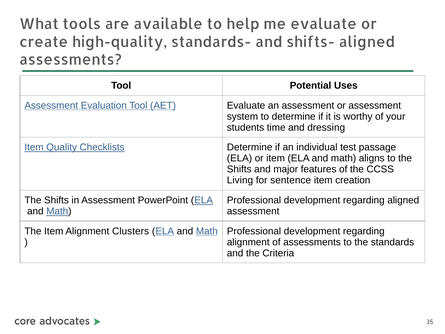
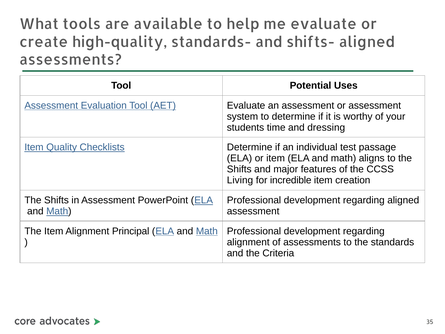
sentence: sentence -> incredible (291, 180)
Clusters: Clusters -> Principal (131, 231)
